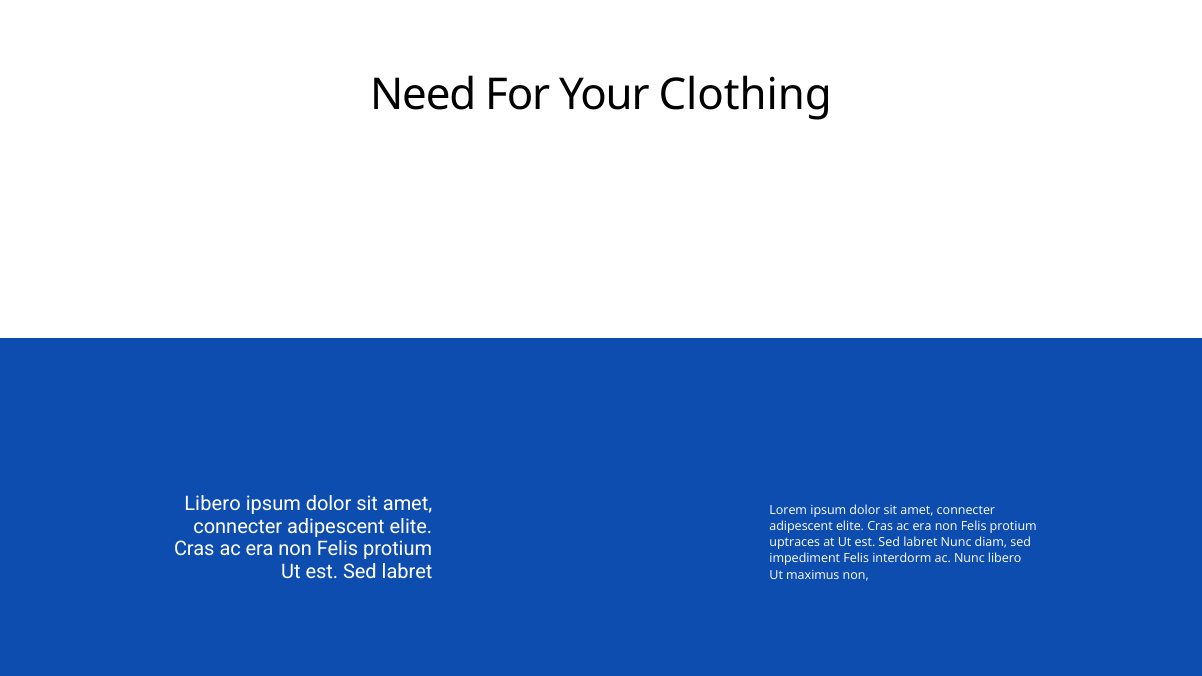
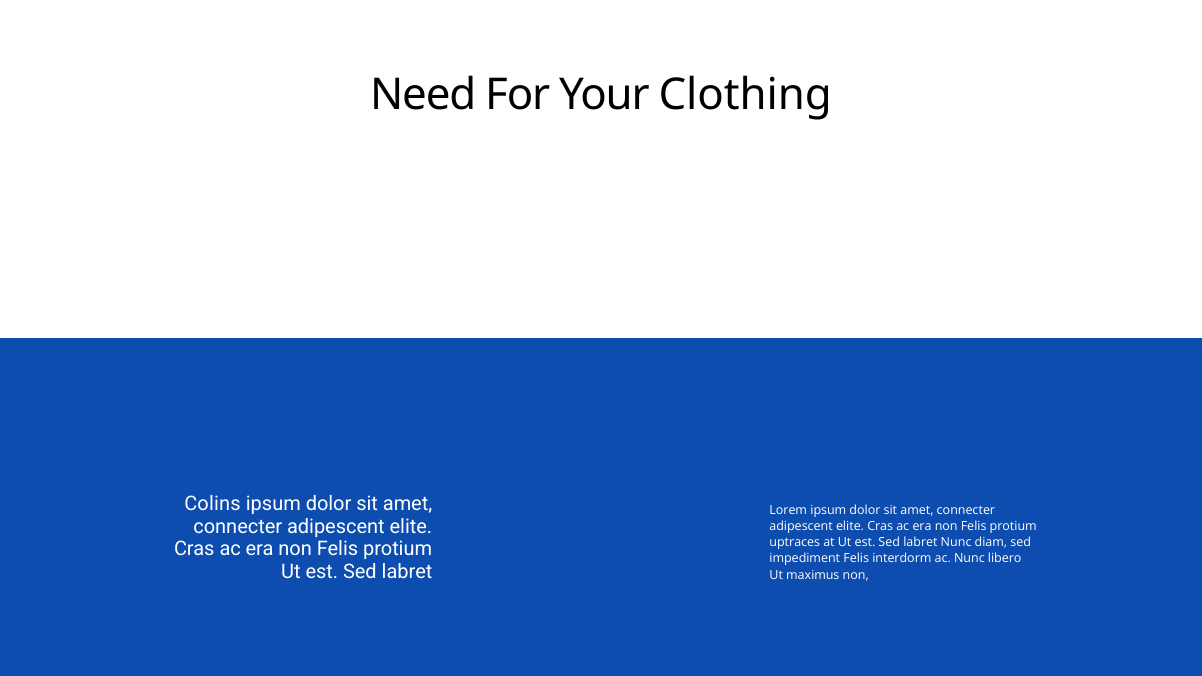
Libero: Libero -> Colins (213, 504)
